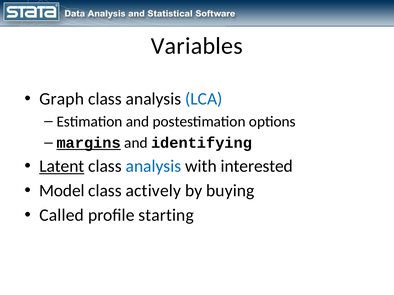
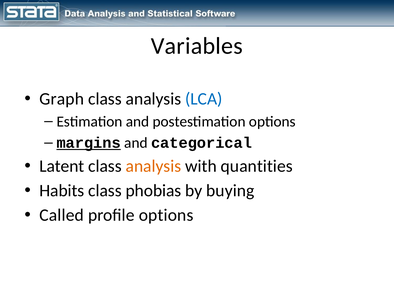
identifying: identifying -> categorical (202, 143)
Latent underline: present -> none (62, 166)
analysis colour: blue -> orange (153, 166)
interested: interested -> quantities (257, 166)
Model: Model -> Habits (62, 191)
actively: actively -> phobias (153, 191)
profile starting: starting -> options (166, 216)
